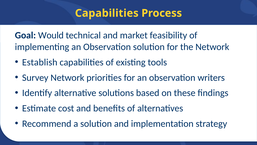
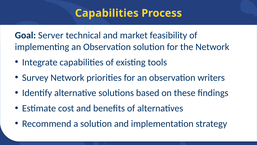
Would: Would -> Server (51, 35)
Establish: Establish -> Integrate (40, 62)
